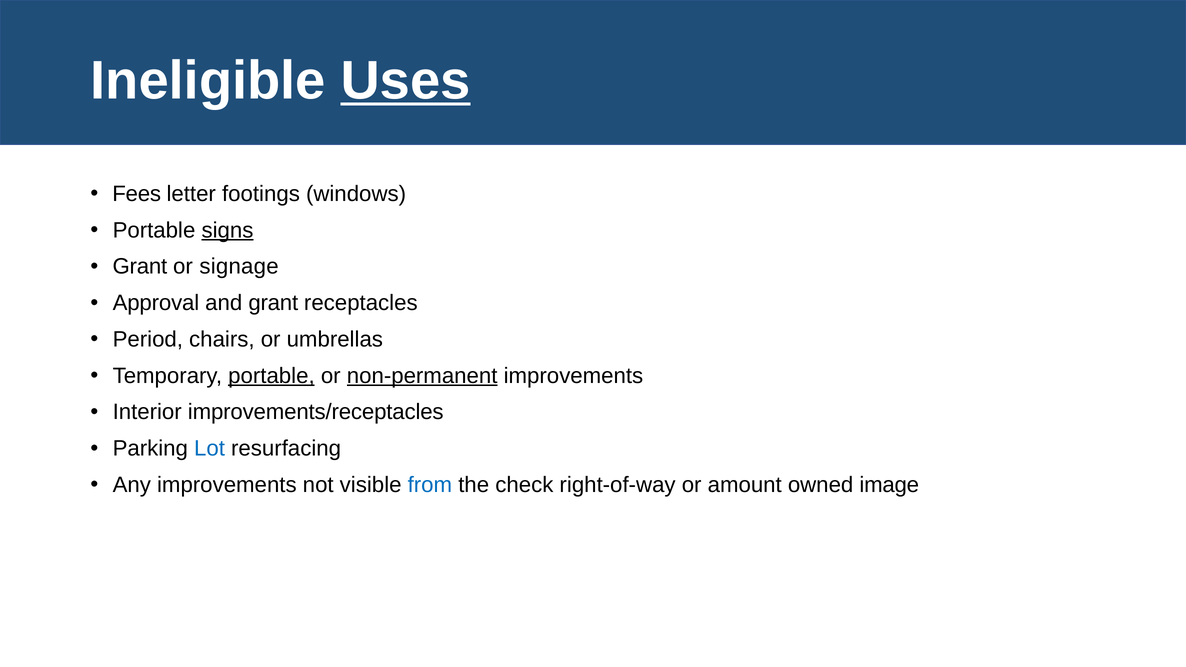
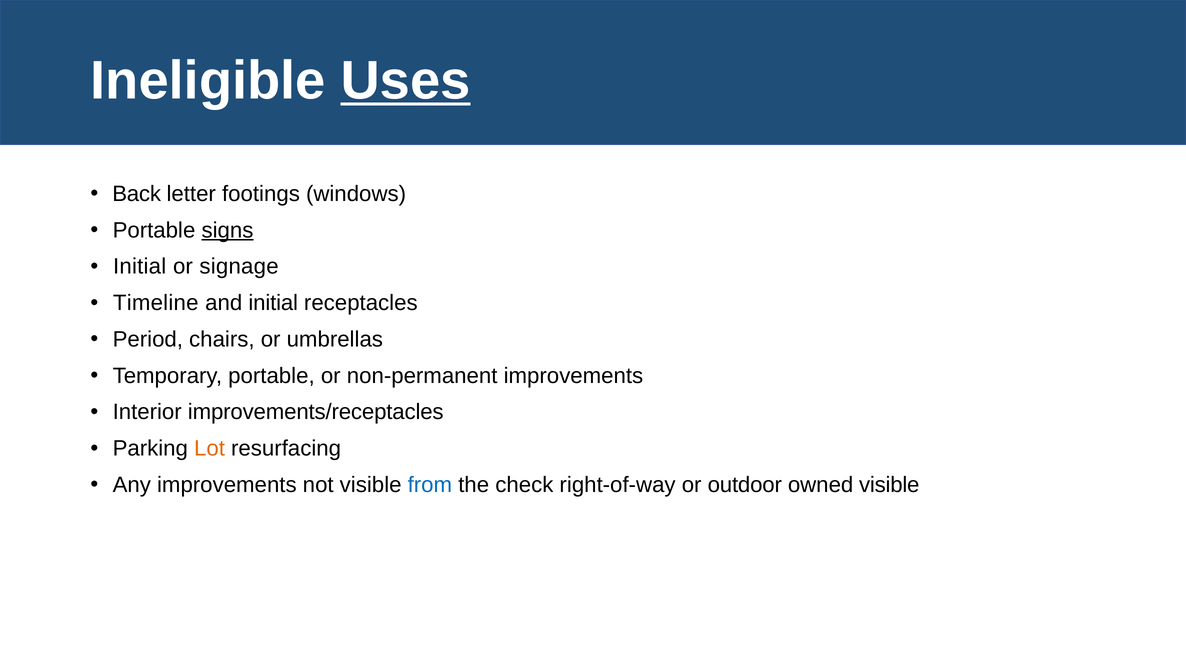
Fees: Fees -> Back (137, 194)
Grant: Grant -> Initial (140, 267)
Approval: Approval -> Timeline (156, 303)
and grant: grant -> initial (273, 303)
portable underline: present -> none (271, 376)
non-permanent underline: present -> none (422, 376)
Lot colour: blue -> orange (210, 449)
amount: amount -> outdoor (745, 485)
owned image: image -> visible (889, 485)
